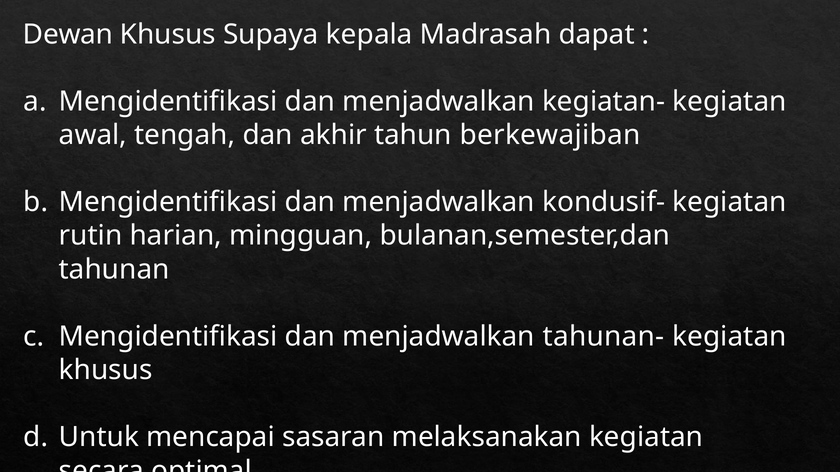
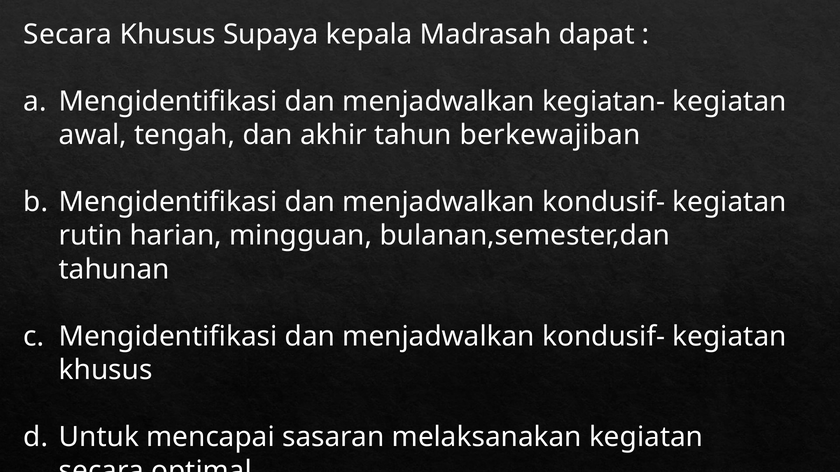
Dewan: Dewan -> Secara (68, 34)
tahunan-: tahunan- -> kondusif- (604, 337)
